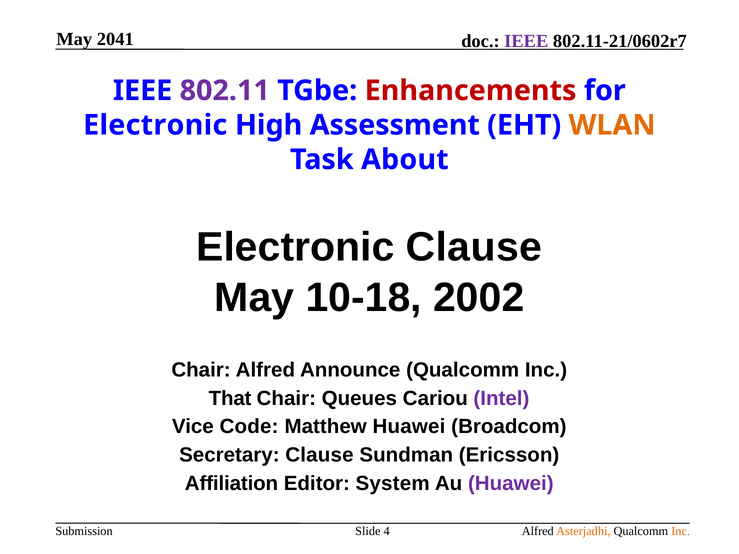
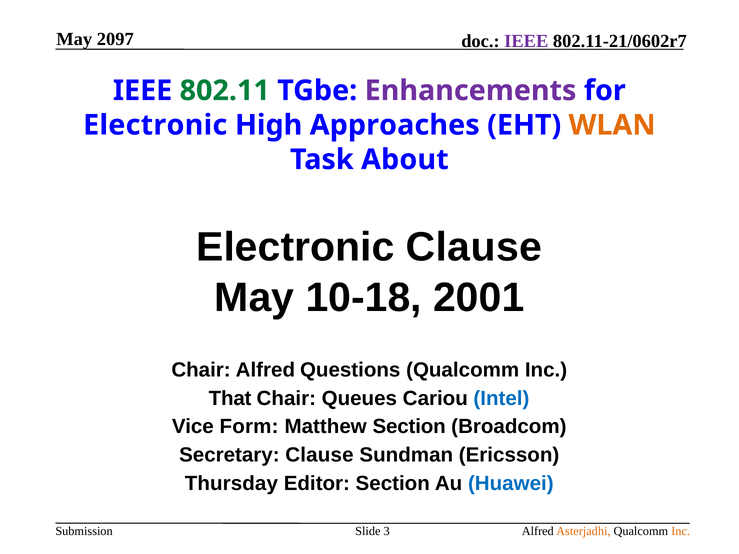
2041: 2041 -> 2097 (115, 39)
802.11 colour: purple -> green (225, 91)
Enhancements colour: red -> purple (471, 91)
Assessment: Assessment -> Approaches (395, 125)
2002: 2002 -> 2001 (479, 298)
Announce: Announce -> Questions (350, 370)
Intel colour: purple -> blue (501, 399)
Code: Code -> Form (249, 427)
Matthew Huawei: Huawei -> Section (409, 427)
Affiliation: Affiliation -> Thursday (231, 484)
Editor System: System -> Section (393, 484)
Huawei colour: purple -> blue (511, 484)
4: 4 -> 3 (387, 532)
